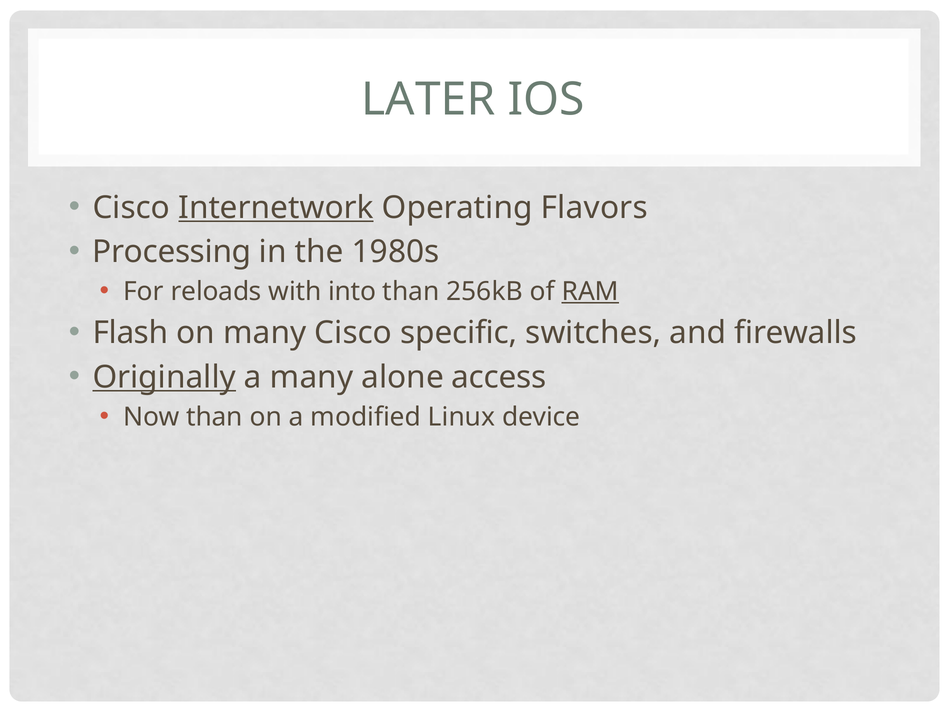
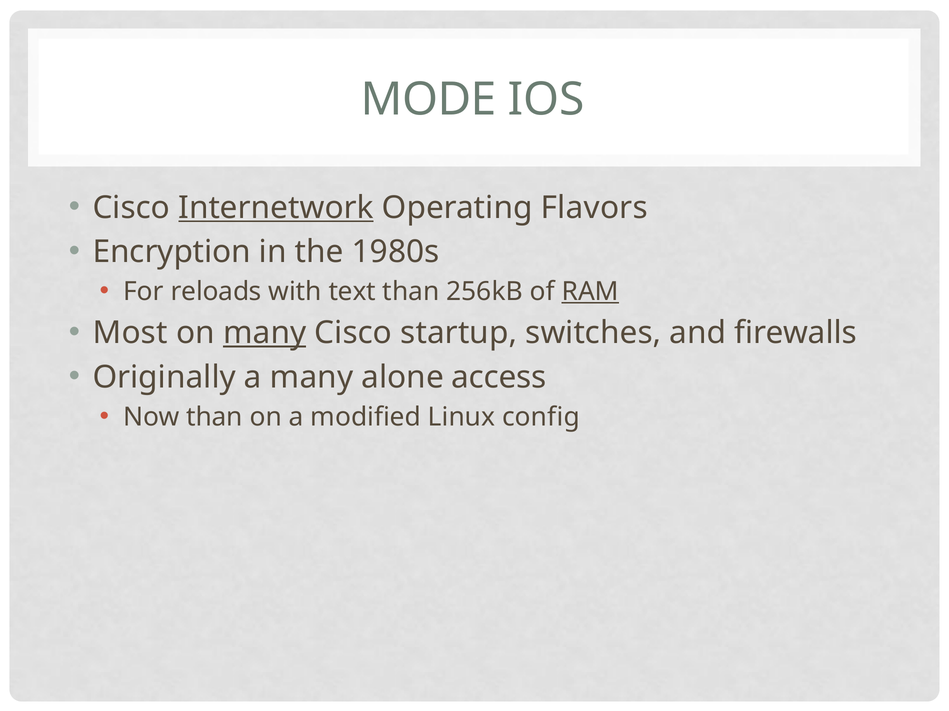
LATER: LATER -> MODE (429, 100)
Processing: Processing -> Encryption (172, 252)
into: into -> text (352, 292)
Flash: Flash -> Most (130, 333)
many underline: none -> present (265, 333)
specific: specific -> startup (459, 333)
Originally underline: present -> none (164, 378)
device: device -> config (541, 417)
